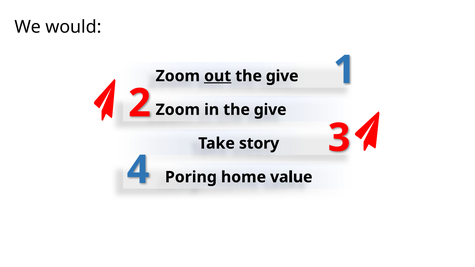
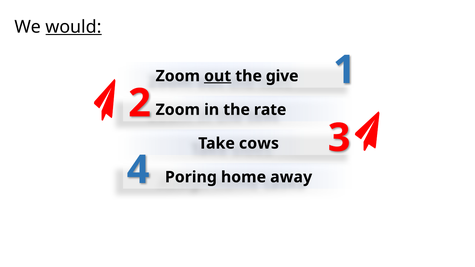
would underline: none -> present (74, 27)
in the give: give -> rate (270, 110)
story: story -> cows (259, 143)
value: value -> away (291, 177)
